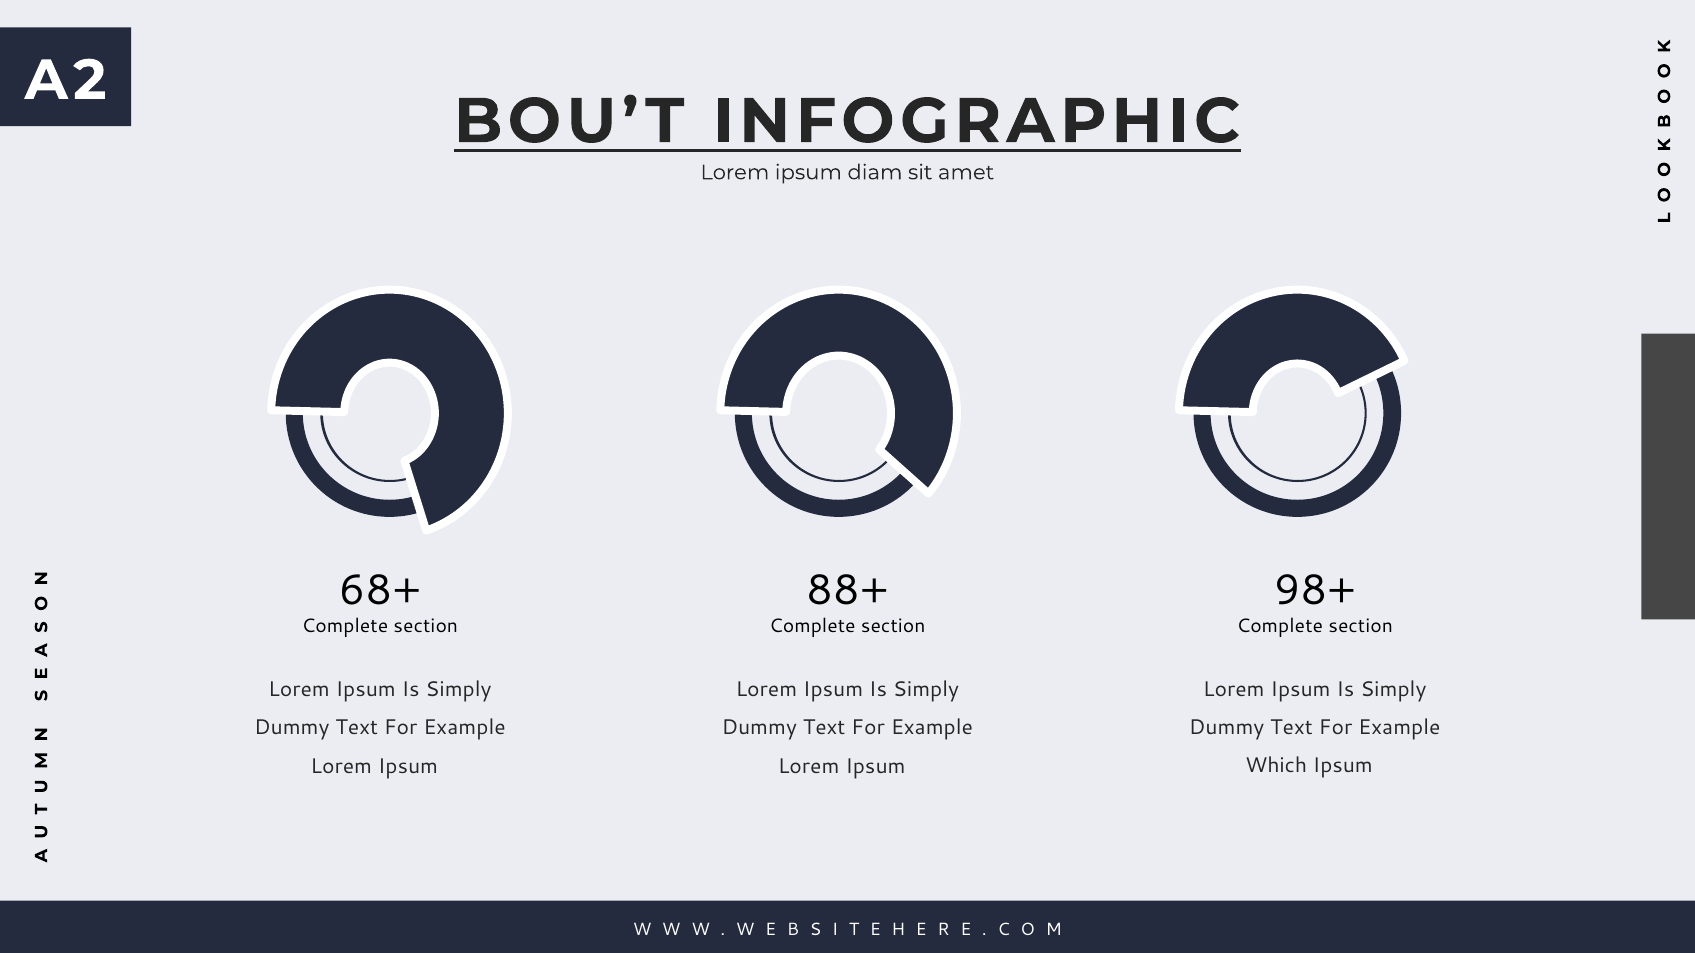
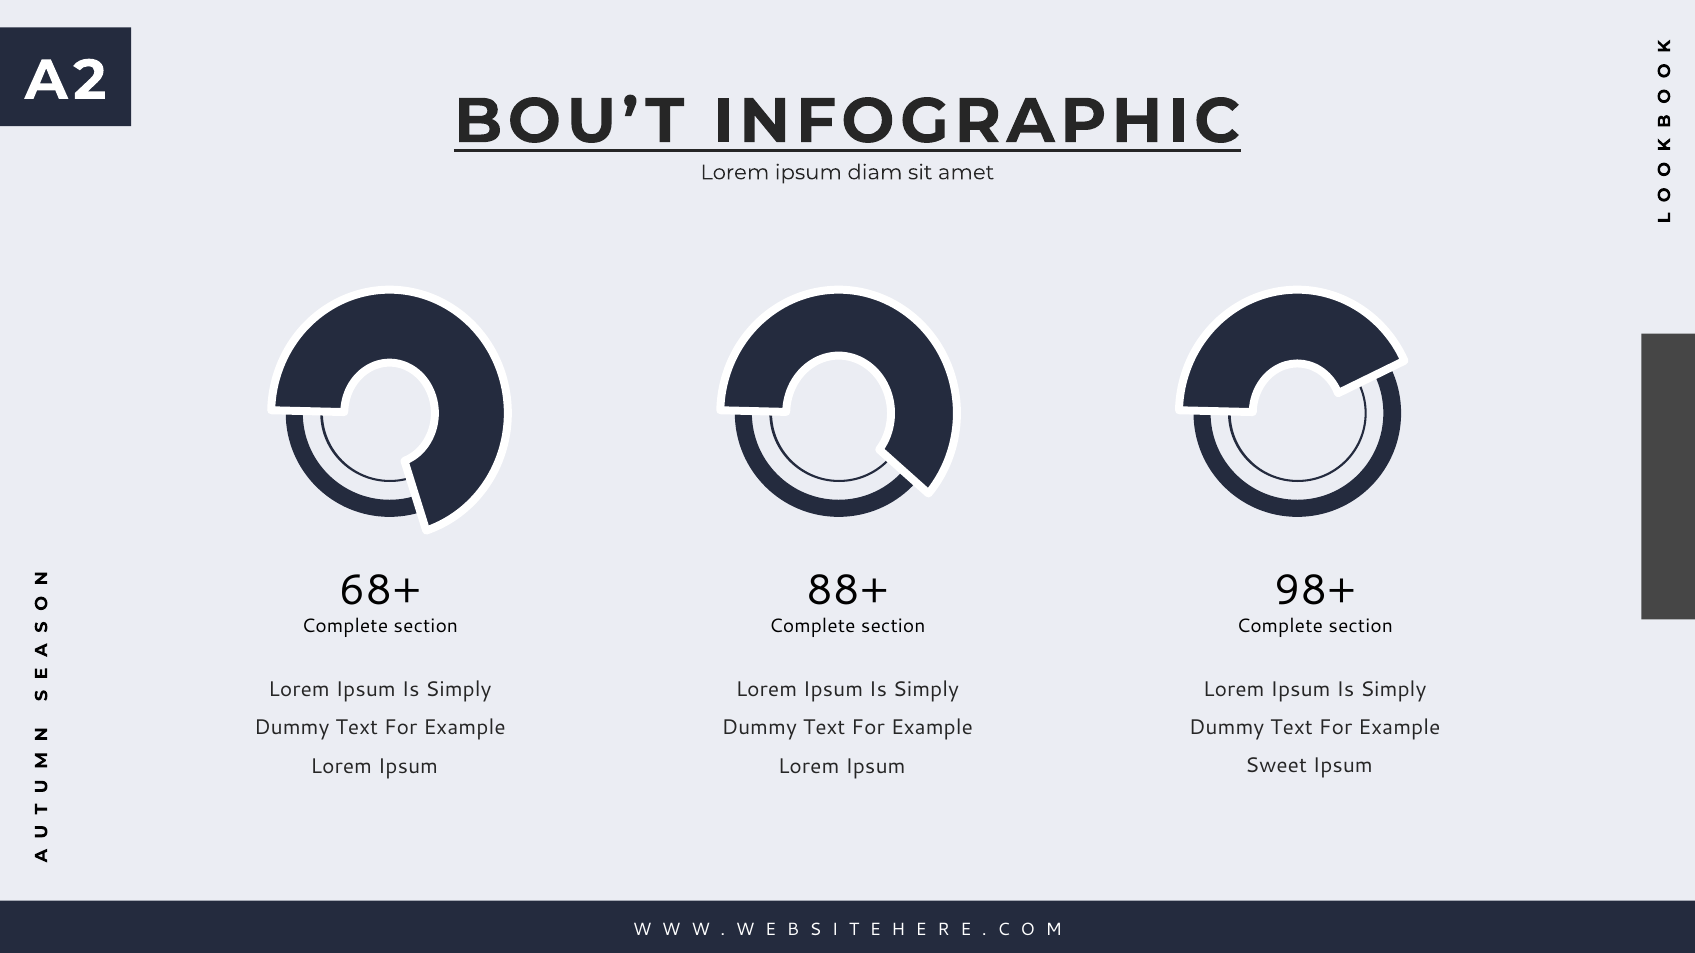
Which: Which -> Sweet (1276, 766)
